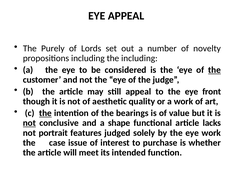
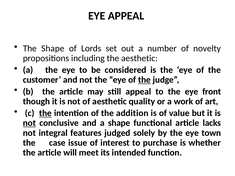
The Purely: Purely -> Shape (53, 48)
the including: including -> aesthetic (139, 58)
the underline: present -> none (214, 70)
the underline: none -> present (144, 80)
bearings: bearings -> addition (132, 113)
portrait: portrait -> integral (53, 133)
eye work: work -> town (211, 133)
